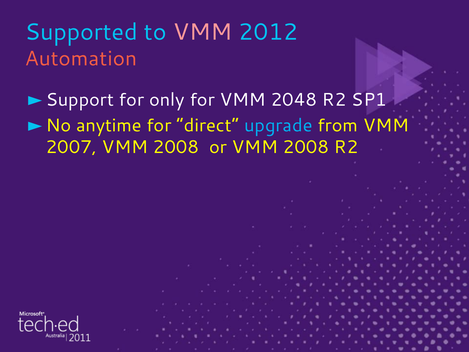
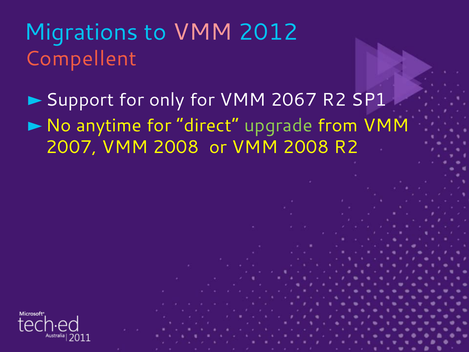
Supported: Supported -> Migrations (81, 32)
Automation: Automation -> Compellent (81, 59)
2048: 2048 -> 2067 (294, 100)
upgrade colour: light blue -> light green (278, 125)
